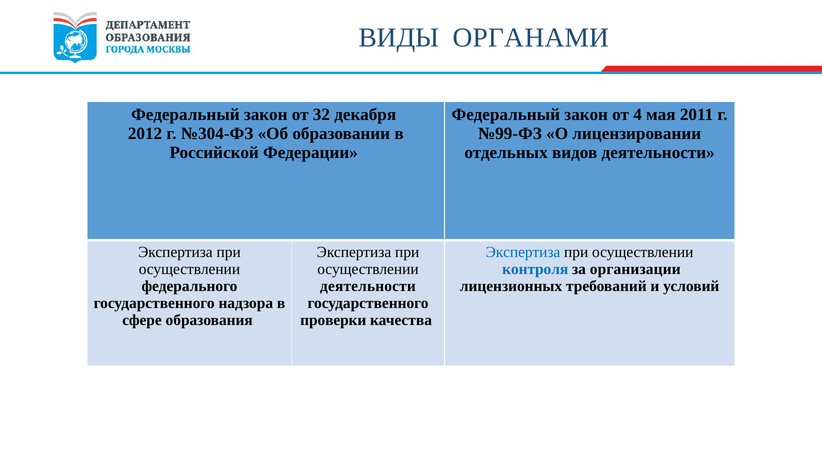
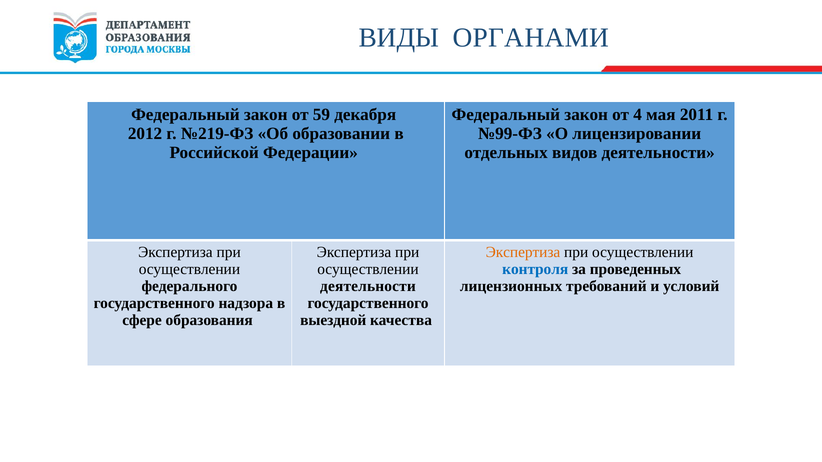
32: 32 -> 59 (321, 115)
№304-ФЗ: №304-ФЗ -> №219-ФЗ (217, 134)
Экспертиза colour: blue -> orange (523, 252)
организации: организации -> проведенных (635, 269)
проверки: проверки -> выездной (333, 321)
